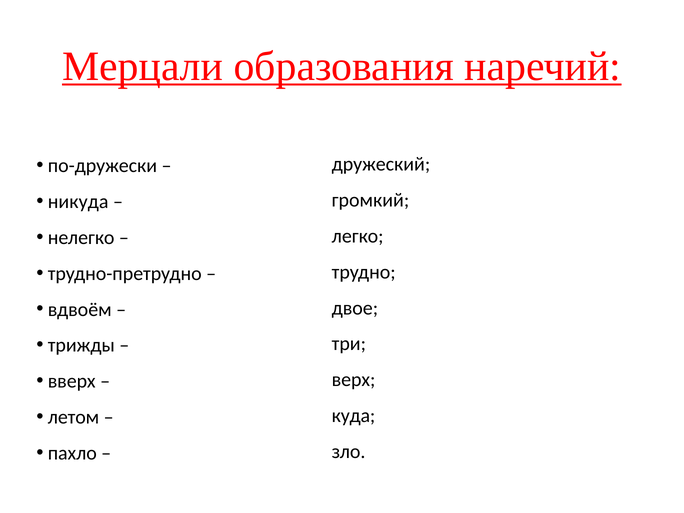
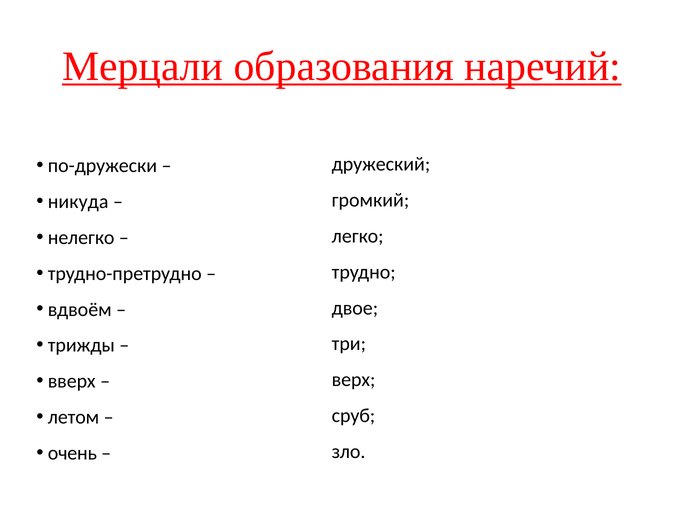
куда: куда -> сруб (353, 416)
пахло: пахло -> очень (72, 453)
